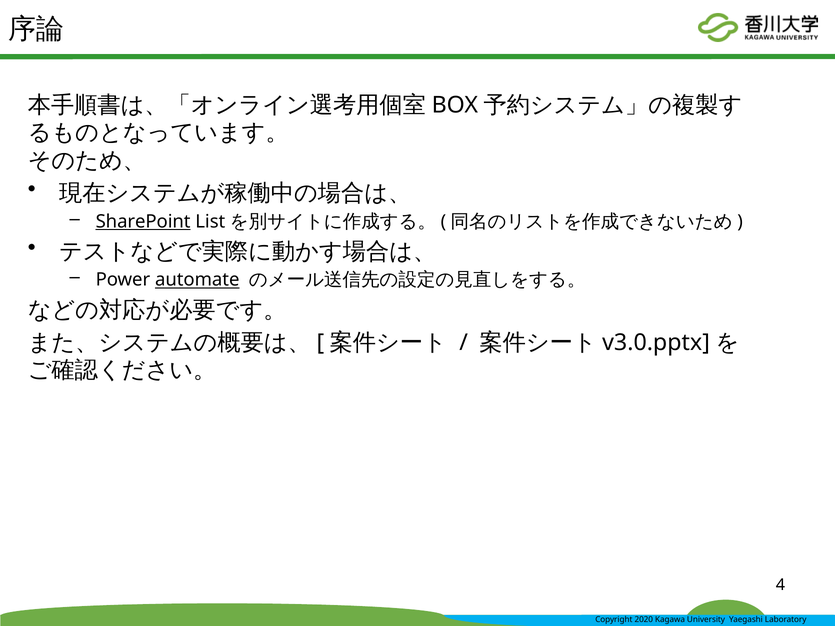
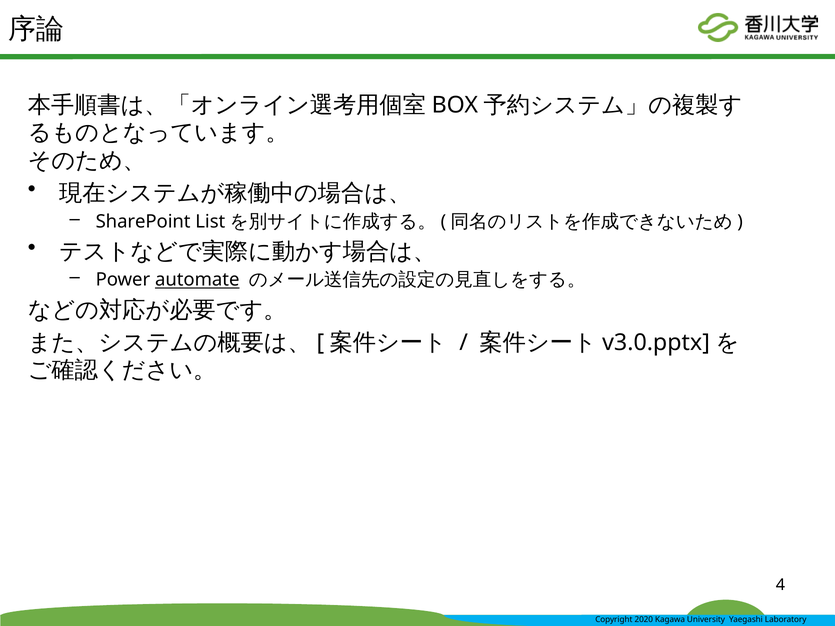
SharePoint underline: present -> none (143, 222)
